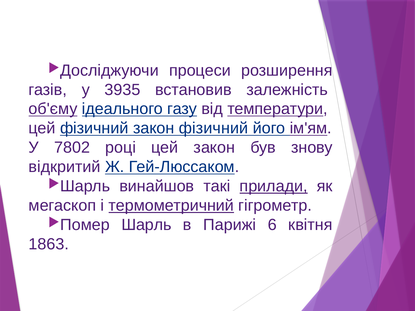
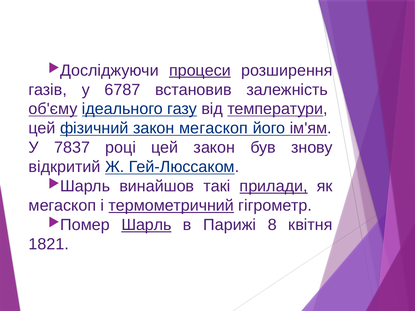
процеси underline: none -> present (200, 70)
3935: 3935 -> 6787 (122, 90)
закон фізичний: фізичний -> мегаскоп (214, 128)
7802: 7802 -> 7837 (72, 148)
Шарль underline: none -> present (146, 225)
6: 6 -> 8 (272, 225)
1863: 1863 -> 1821 (49, 244)
